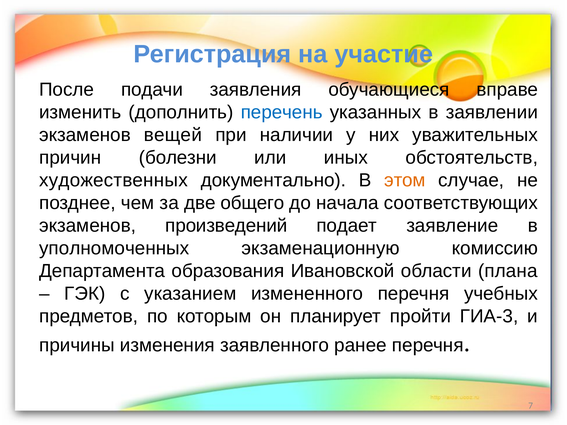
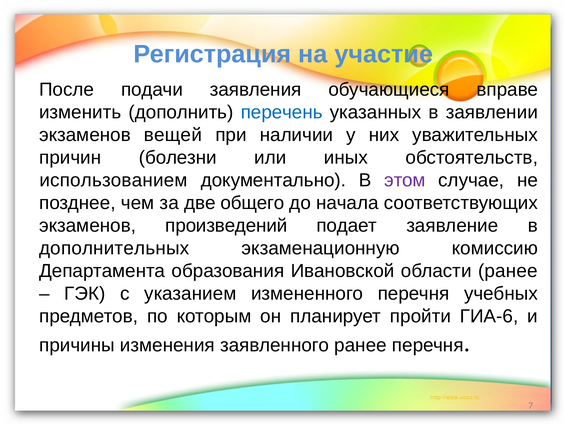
художественных: художественных -> использованием (113, 180)
этом colour: orange -> purple (405, 180)
уполномоченных: уполномоченных -> дополнительных (114, 248)
области плана: плана -> ранее (508, 271)
ГИА-3: ГИА-3 -> ГИА-6 (489, 317)
